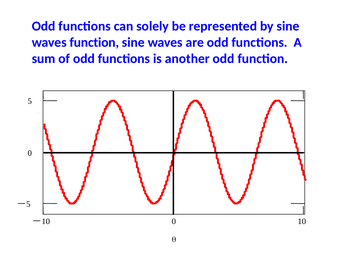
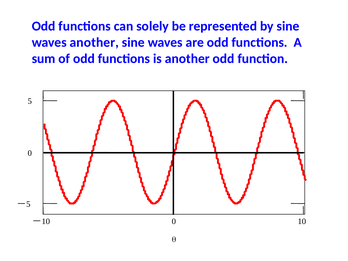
waves function: function -> another (94, 42)
